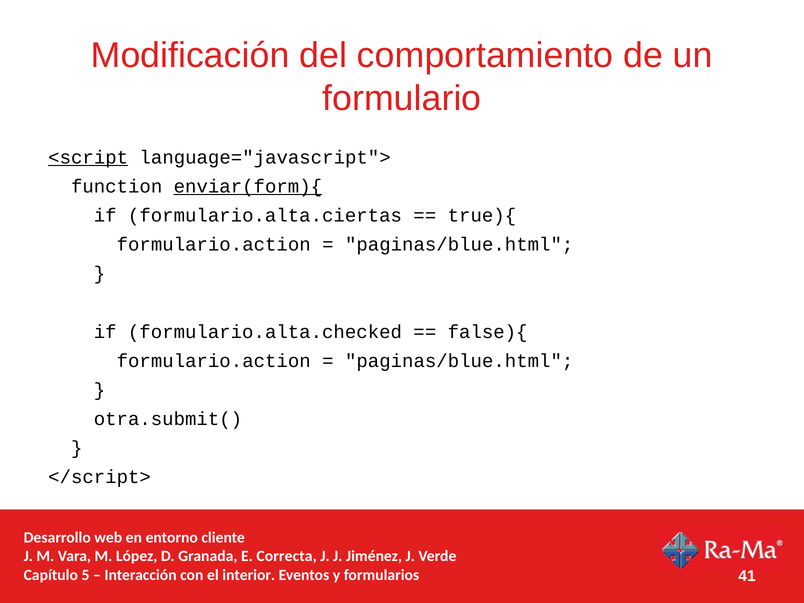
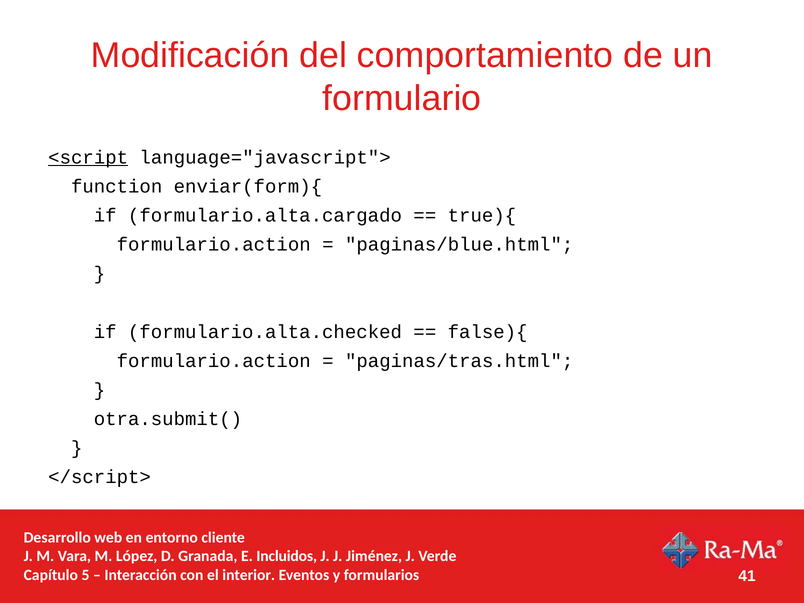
enviar(form){ underline: present -> none (248, 187)
formulario.alta.ciertas: formulario.alta.ciertas -> formulario.alta.cargado (265, 216)
paginas/blue.html: paginas/blue.html -> paginas/tras.html (459, 361)
Correcta: Correcta -> Incluidos (287, 556)
